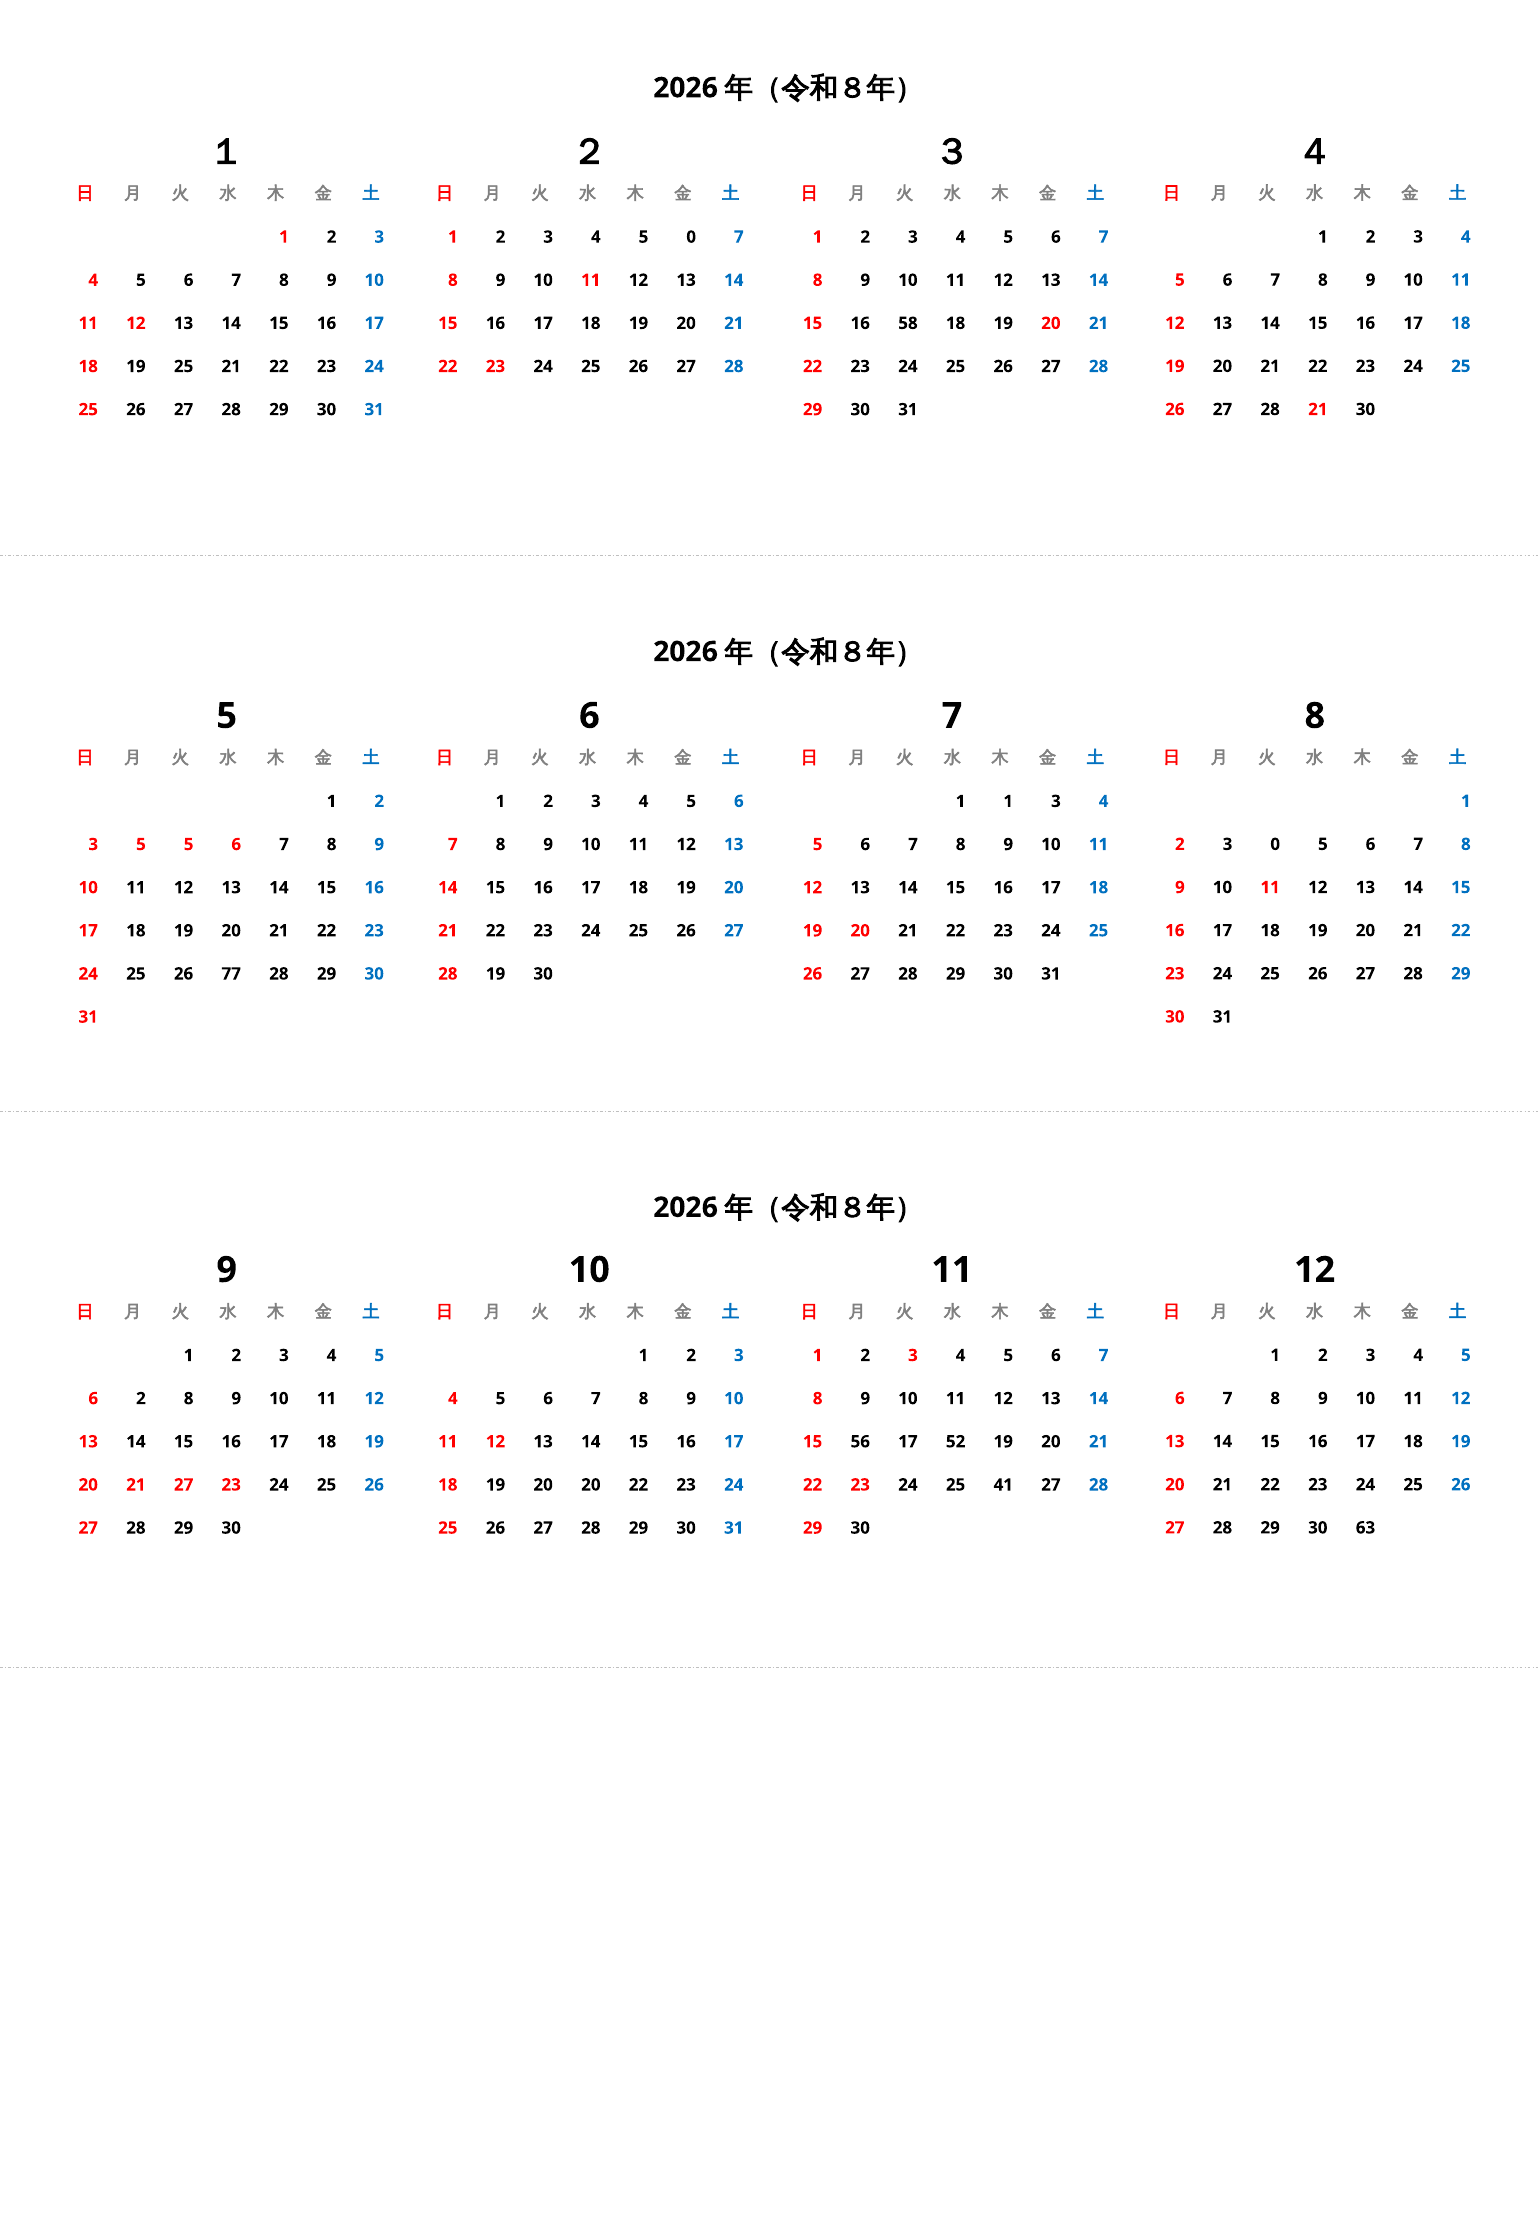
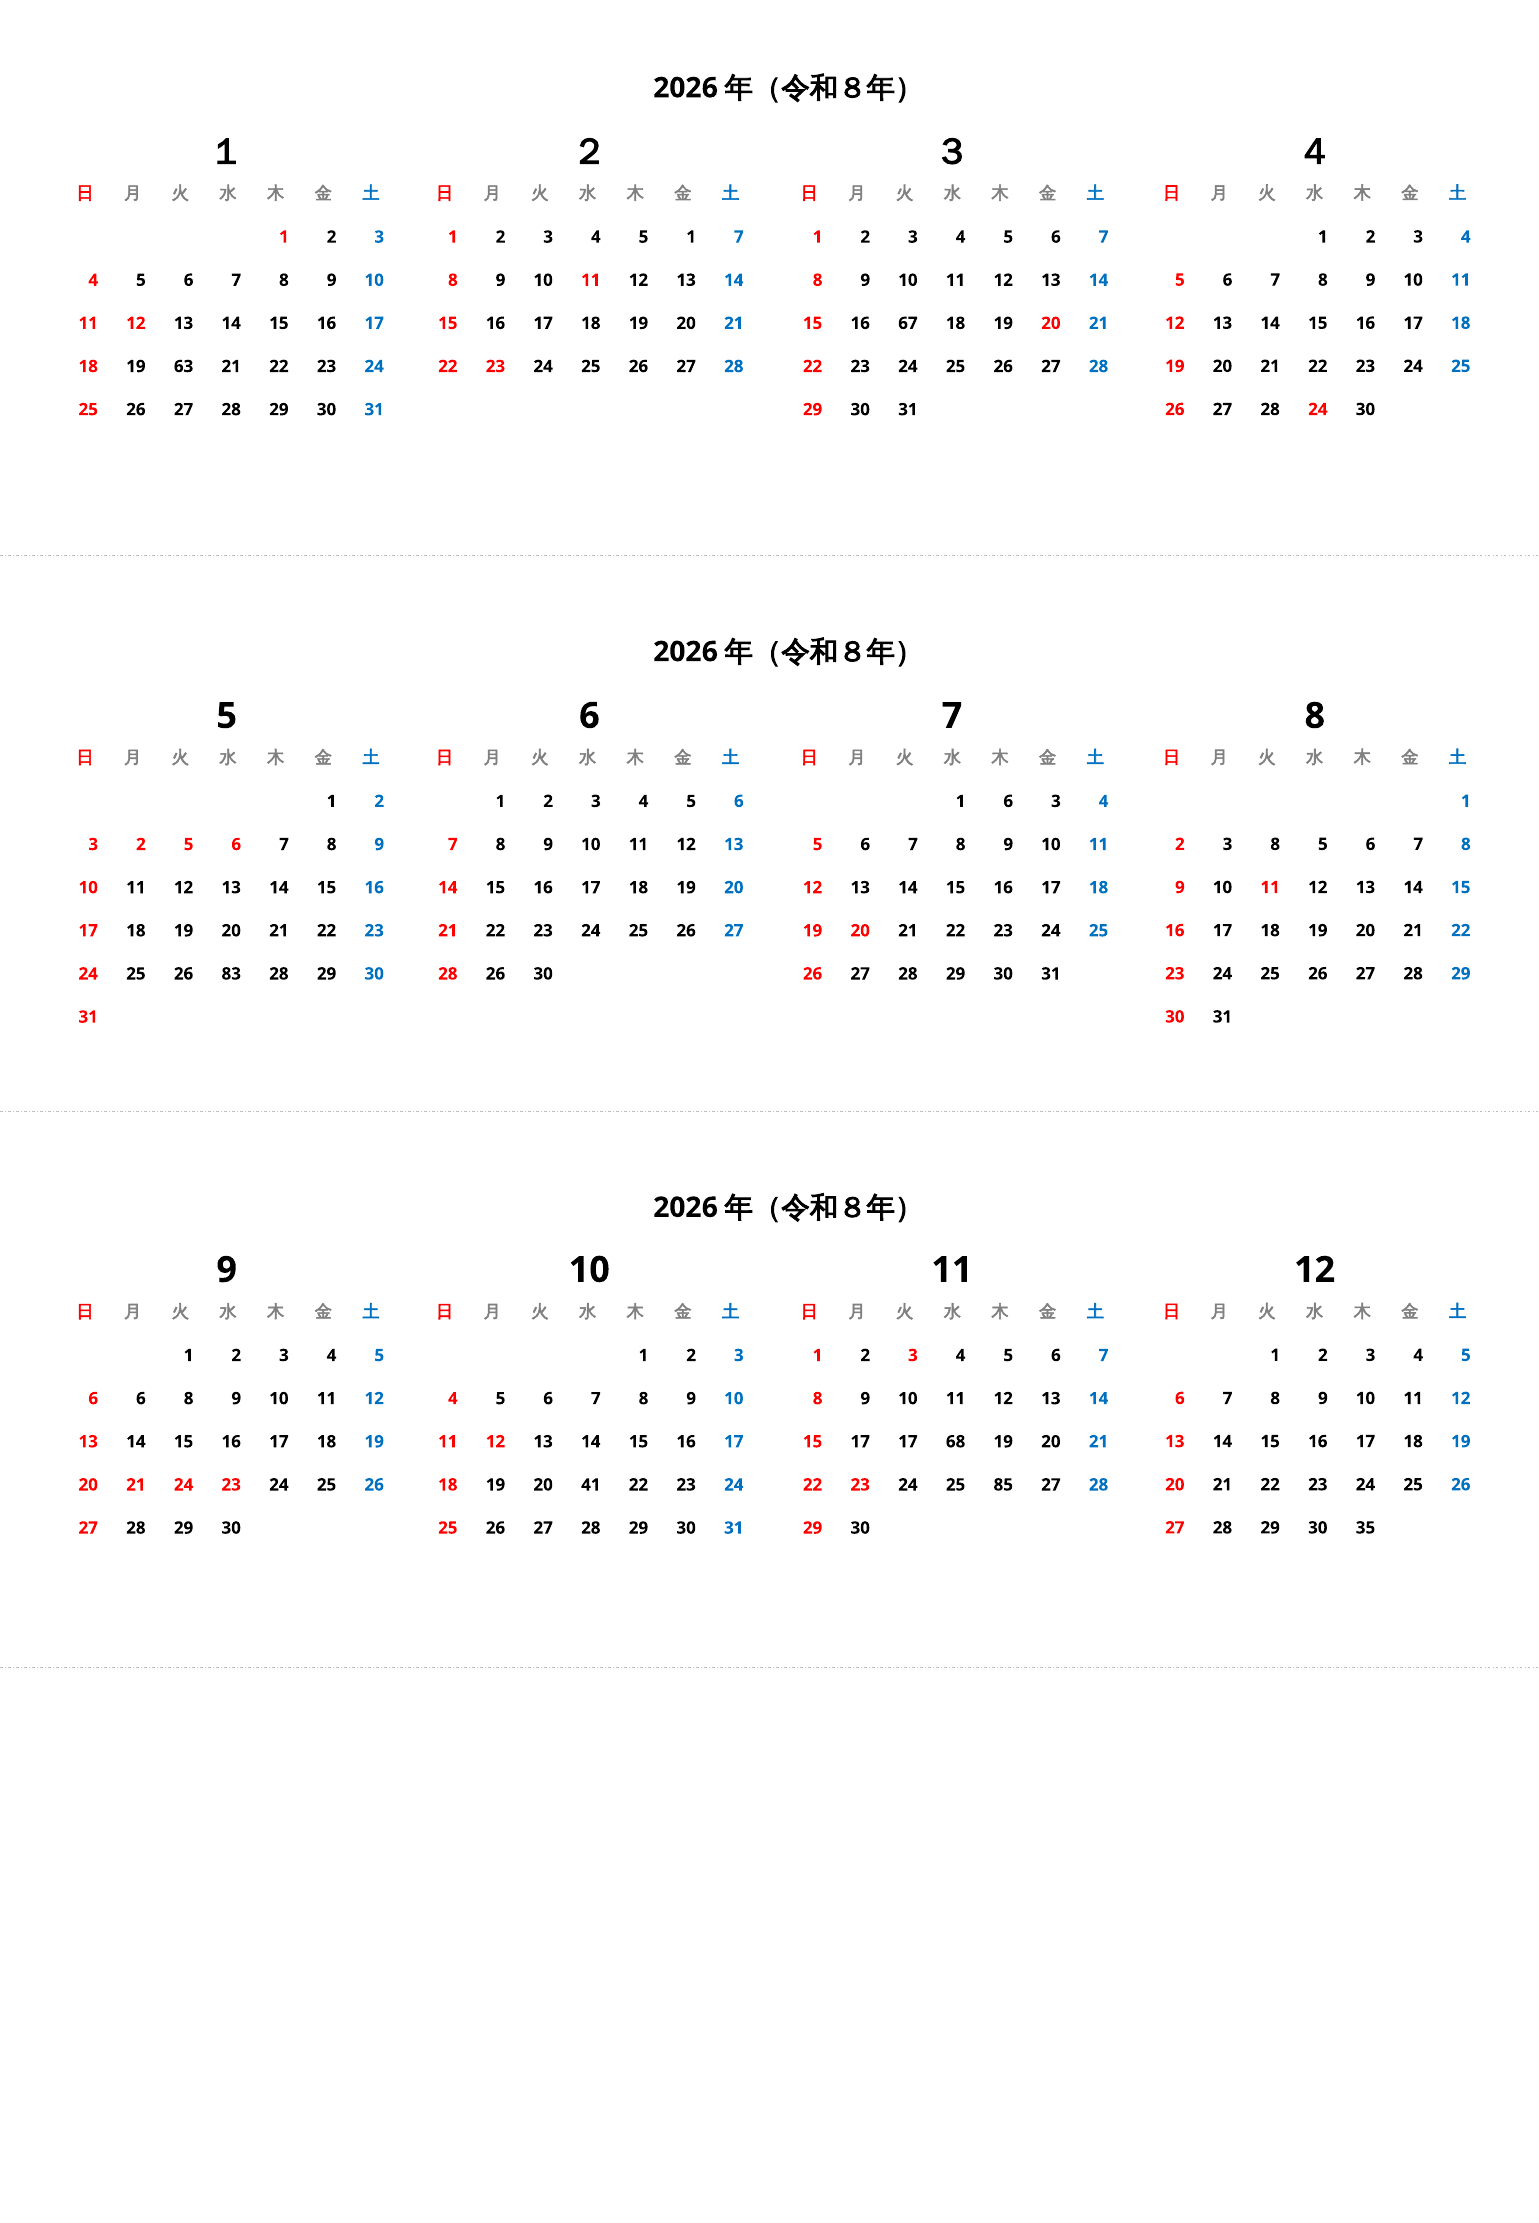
5 0: 0 -> 1 (691, 237)
58: 58 -> 67 (908, 323)
19 25: 25 -> 63 (184, 366)
28 21: 21 -> 24 (1318, 409)
1 1: 1 -> 6 (1008, 801)
3 5: 5 -> 2 (141, 844)
3 0: 0 -> 8 (1275, 844)
77: 77 -> 83 (231, 974)
28 19: 19 -> 26 (496, 974)
6 2: 2 -> 6 (141, 1399)
15 56: 56 -> 17 (860, 1442)
52: 52 -> 68 (956, 1442)
21 27: 27 -> 24 (184, 1485)
20 20: 20 -> 41 (591, 1485)
41: 41 -> 85 (1003, 1485)
63: 63 -> 35 (1366, 1528)
